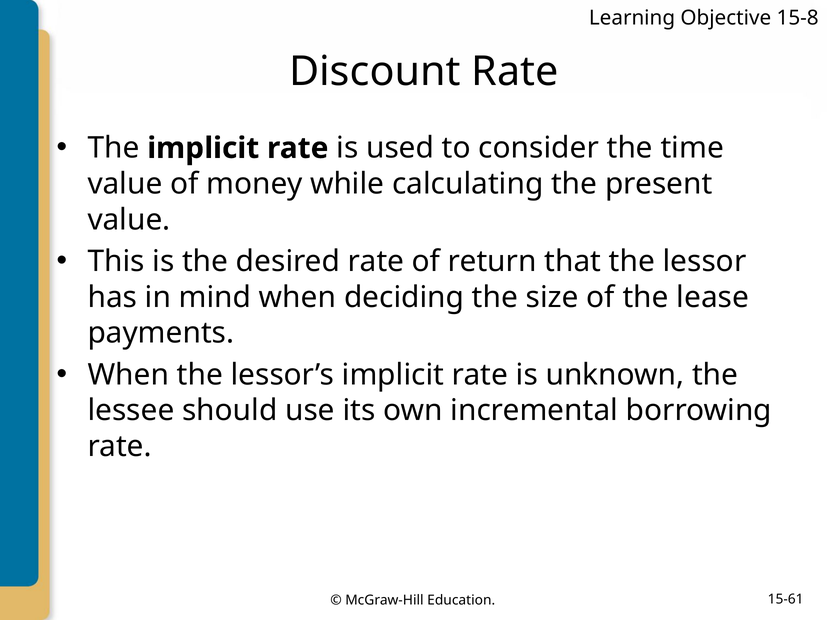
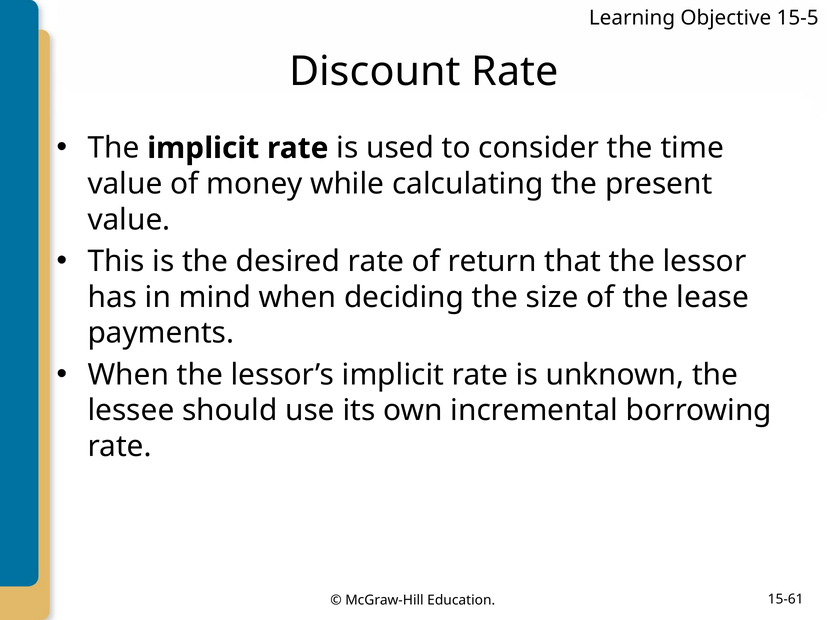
15-8: 15-8 -> 15-5 (798, 18)
